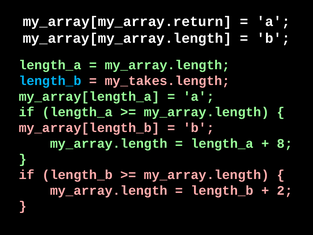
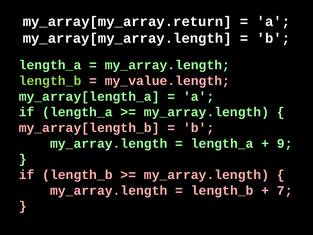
length_b colour: light blue -> light green (50, 81)
my_takes.length: my_takes.length -> my_value.length (167, 81)
8: 8 -> 9 (285, 143)
2: 2 -> 7 (285, 190)
